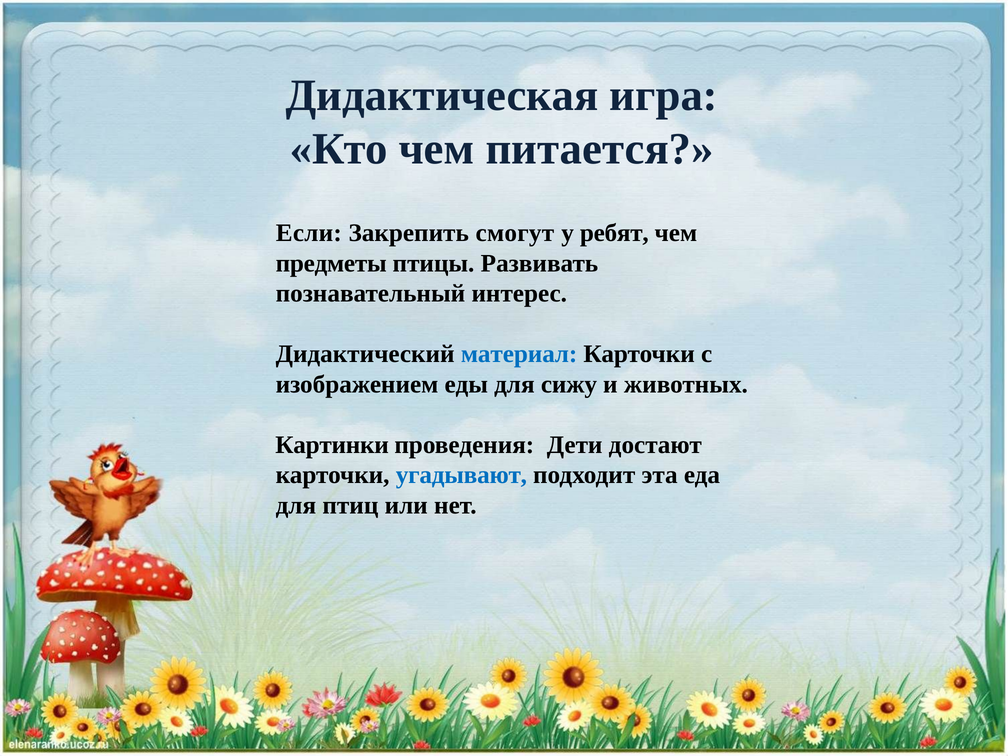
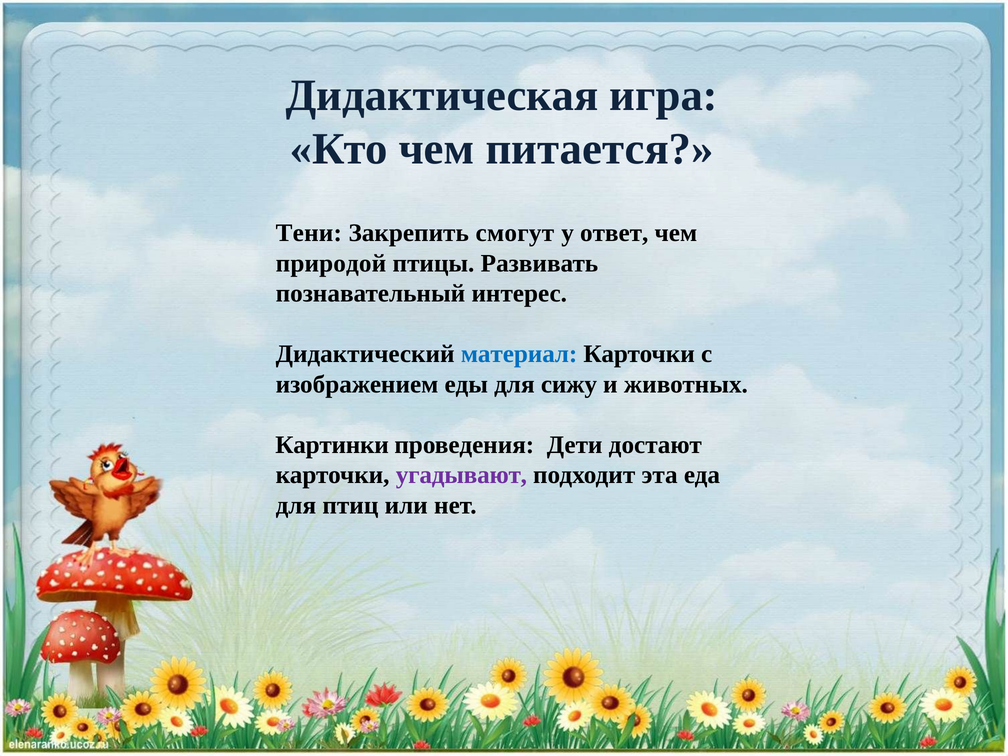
Если: Если -> Тени (309, 233)
ребят: ребят -> ответ (614, 233)
предметы: предметы -> природой (331, 263)
угадывают colour: blue -> purple (461, 475)
